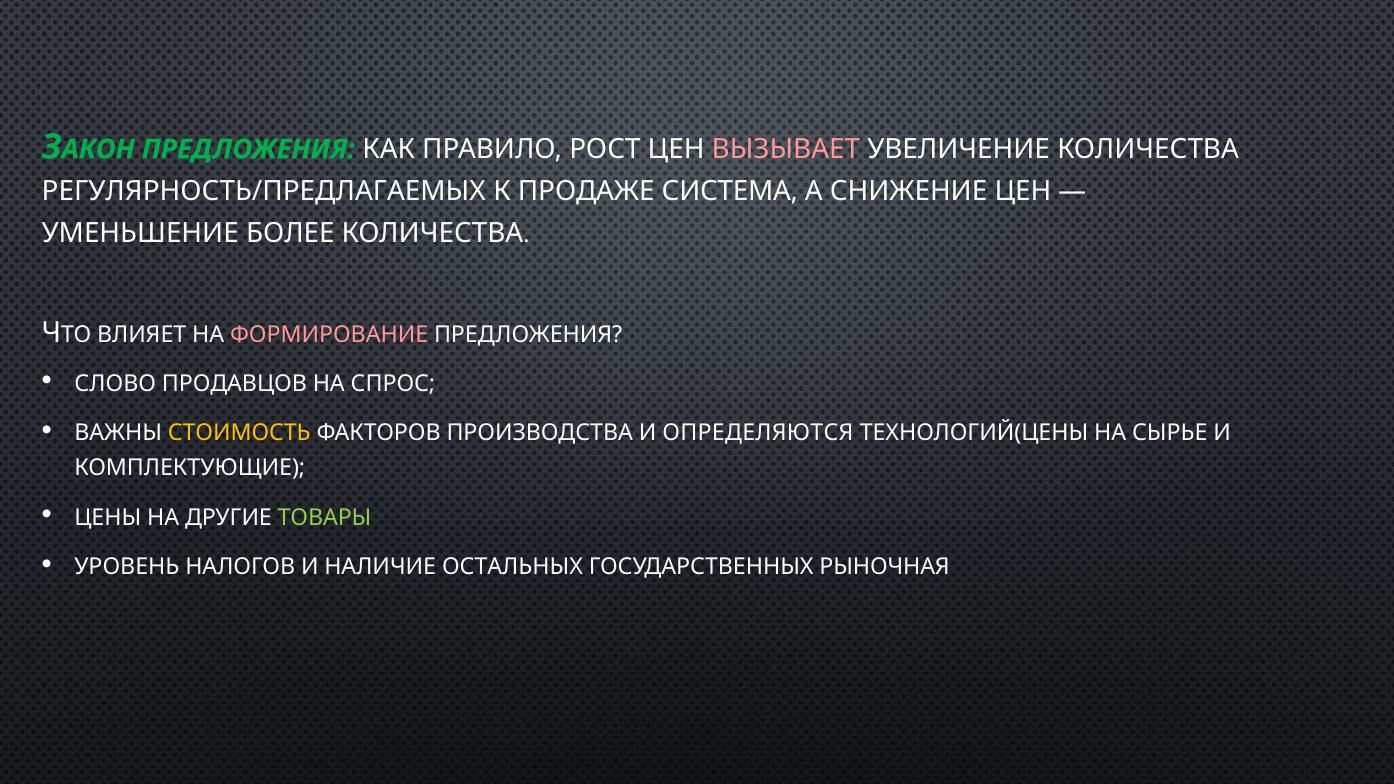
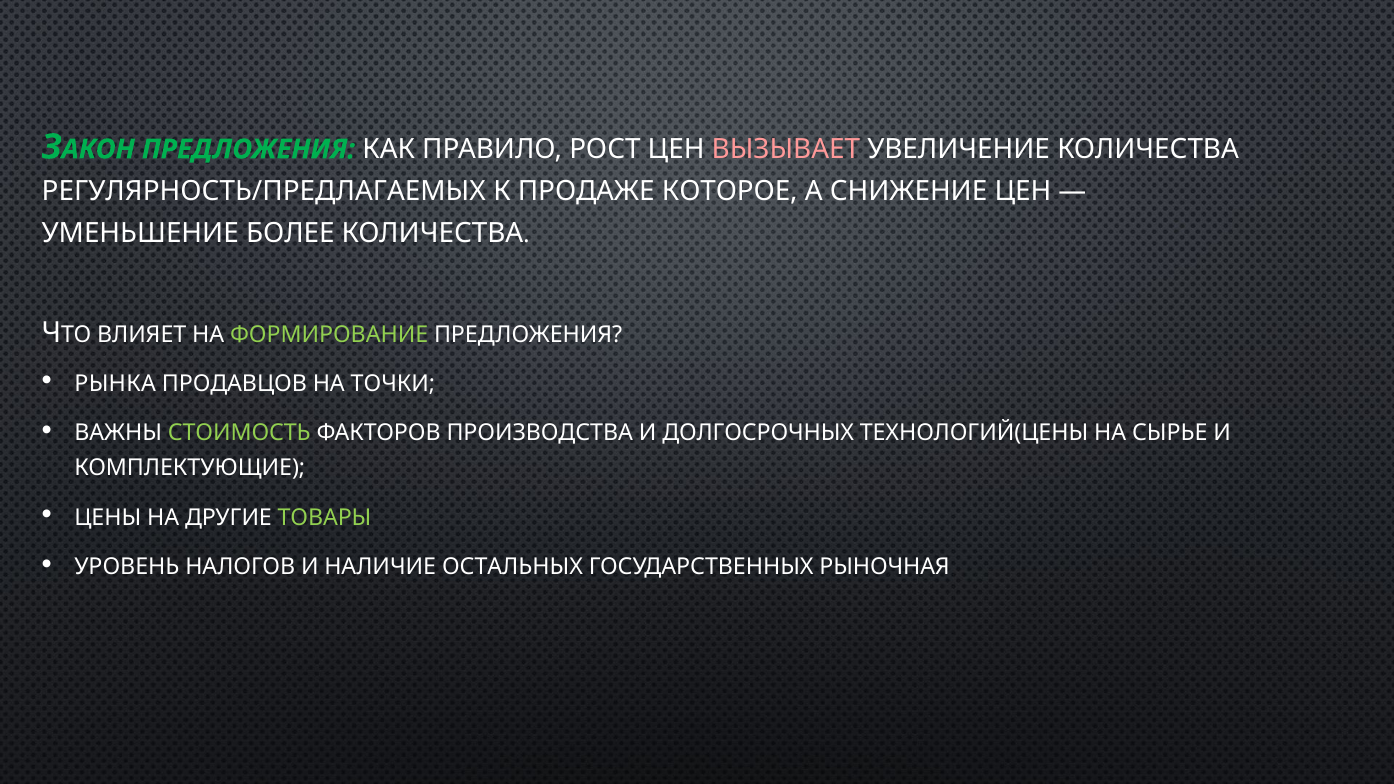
СИСТЕМА: СИСТЕМА -> КОТОРОЕ (730, 191)
ФОРМИРОВАНИЕ colour: pink -> light green (329, 334)
СЛОВО: СЛОВО -> РЫНКА (115, 384)
СПРОС: СПРОС -> ТОЧКИ (393, 384)
СТОИМОСТЬ colour: yellow -> light green (239, 433)
ОПРЕДЕЛЯЮТСЯ: ОПРЕДЕЛЯЮТСЯ -> ДОЛГОСРОЧНЫХ (758, 433)
